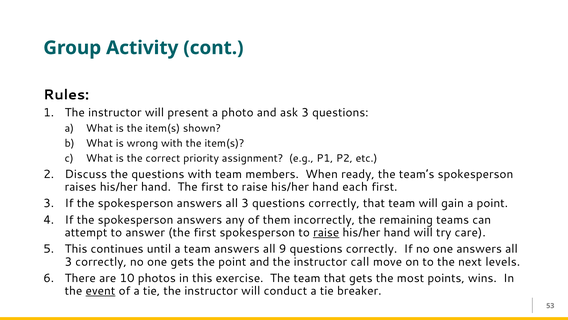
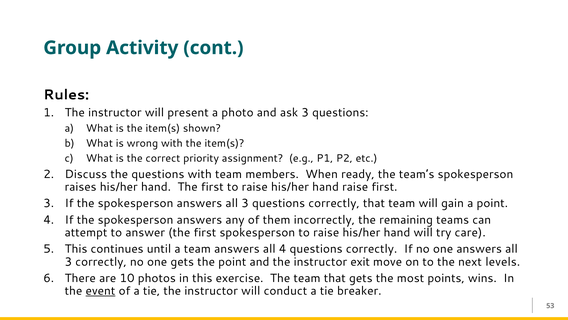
hand each: each -> raise (355, 187)
raise underline: present -> none (326, 232)
all 9: 9 -> 4 (283, 249)
call: call -> exit (360, 261)
